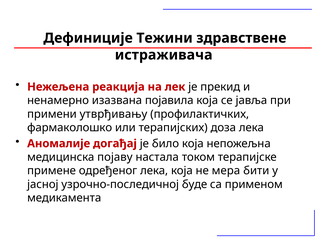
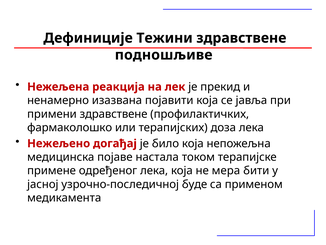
истраживача: истраживача -> подношљиве (164, 55)
појавила: појавила -> појавити (169, 100)
примени утврђивању: утврђивању -> здравствене (114, 114)
Аномалије: Аномалије -> Нежељено (59, 143)
појаву: појаву -> појаве (115, 157)
